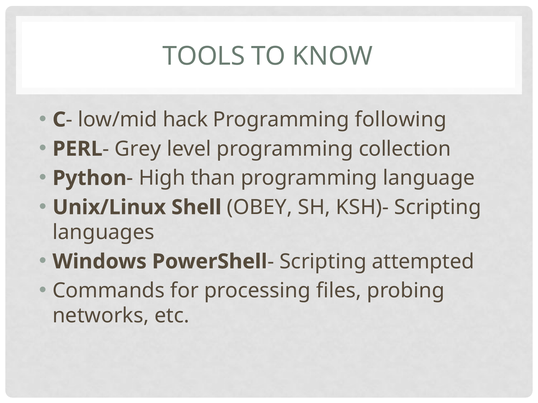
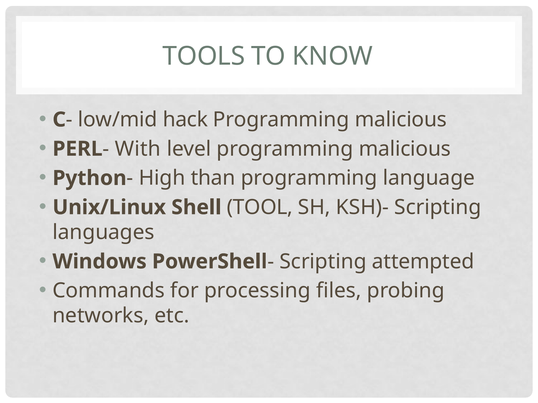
following: following -> malicious (401, 120)
Grey: Grey -> With (138, 149)
level programming collection: collection -> malicious (405, 149)
OBEY: OBEY -> TOOL (260, 208)
